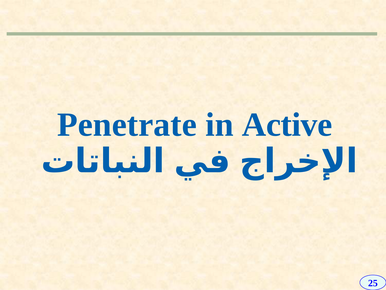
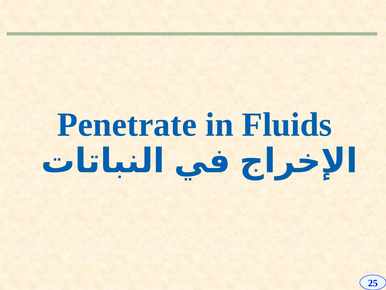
Active: Active -> Fluids (287, 125)
